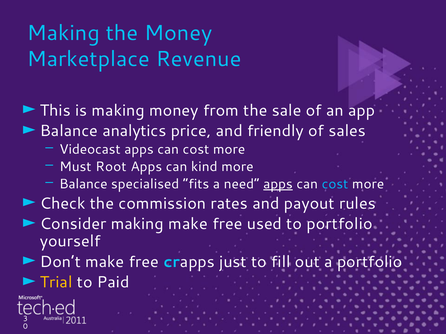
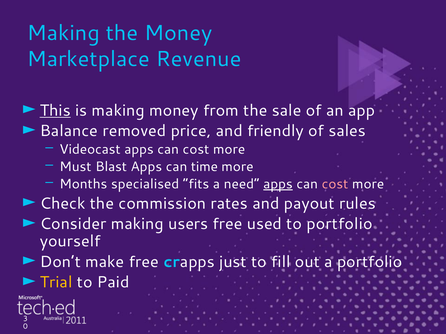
This underline: none -> present (55, 111)
analytics: analytics -> removed (134, 131)
Root: Root -> Blast (111, 167)
kind: kind -> time (204, 167)
Balance: Balance -> Months (83, 184)
cost colour: light blue -> pink (335, 184)
making make: make -> users (188, 224)
